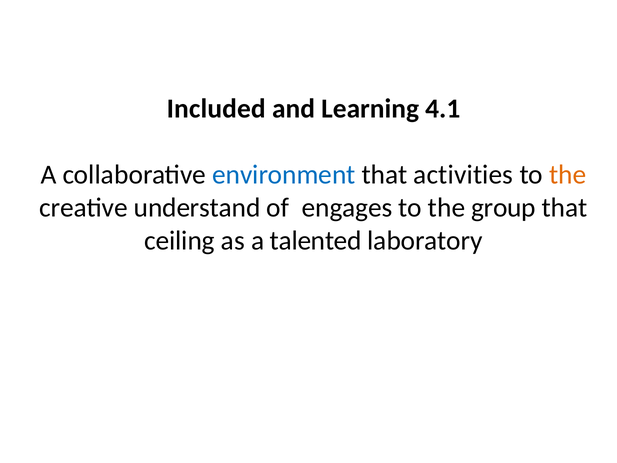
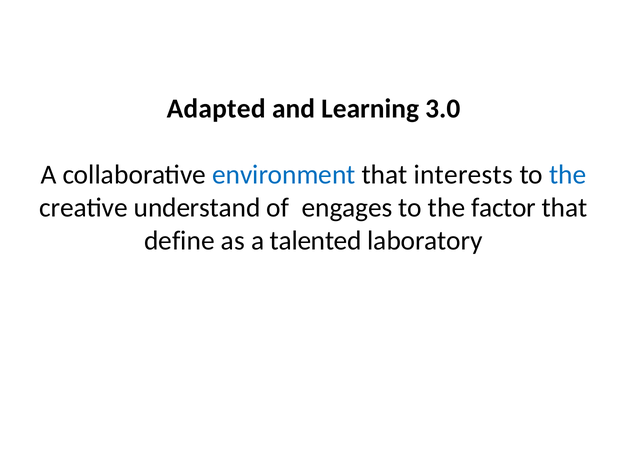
Included: Included -> Adapted (216, 109)
4.1: 4.1 -> 3.0 (443, 109)
activities: activities -> interests (463, 175)
the colour: orange -> blue (568, 175)
group: group -> factor (504, 208)
ceiling: ceiling -> define (179, 240)
